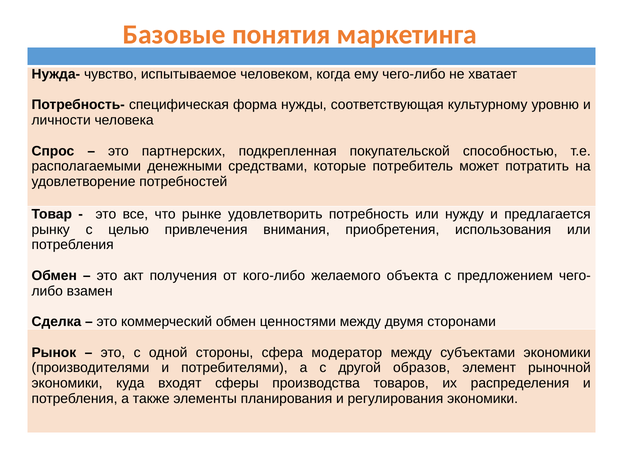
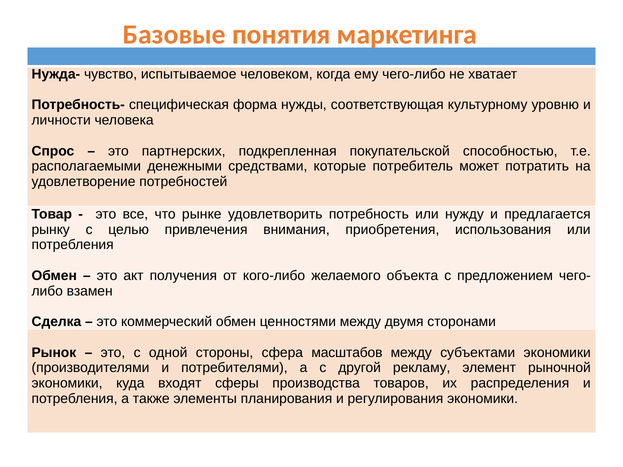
модератор: модератор -> масштабов (347, 353)
образов: образов -> рекламу (422, 368)
